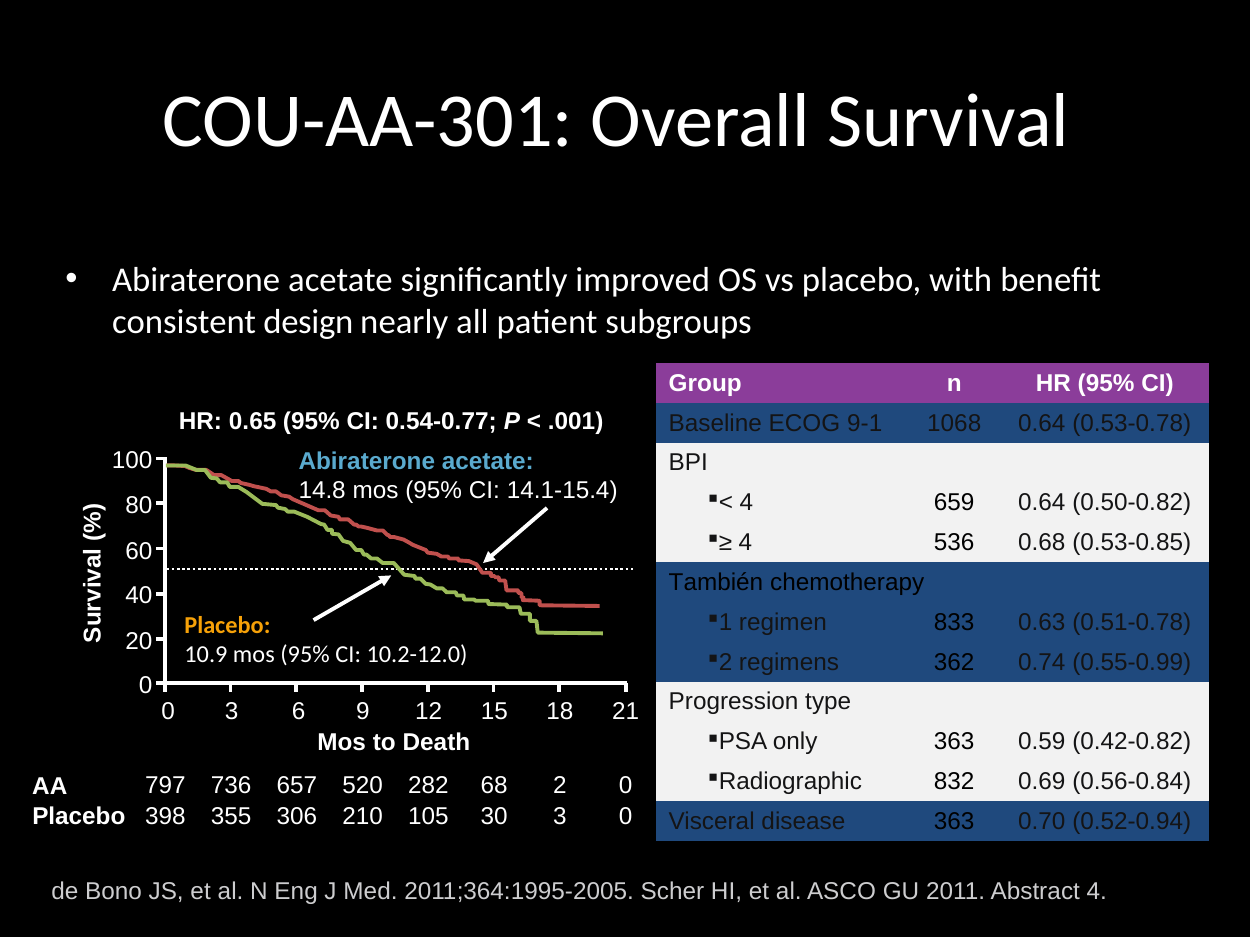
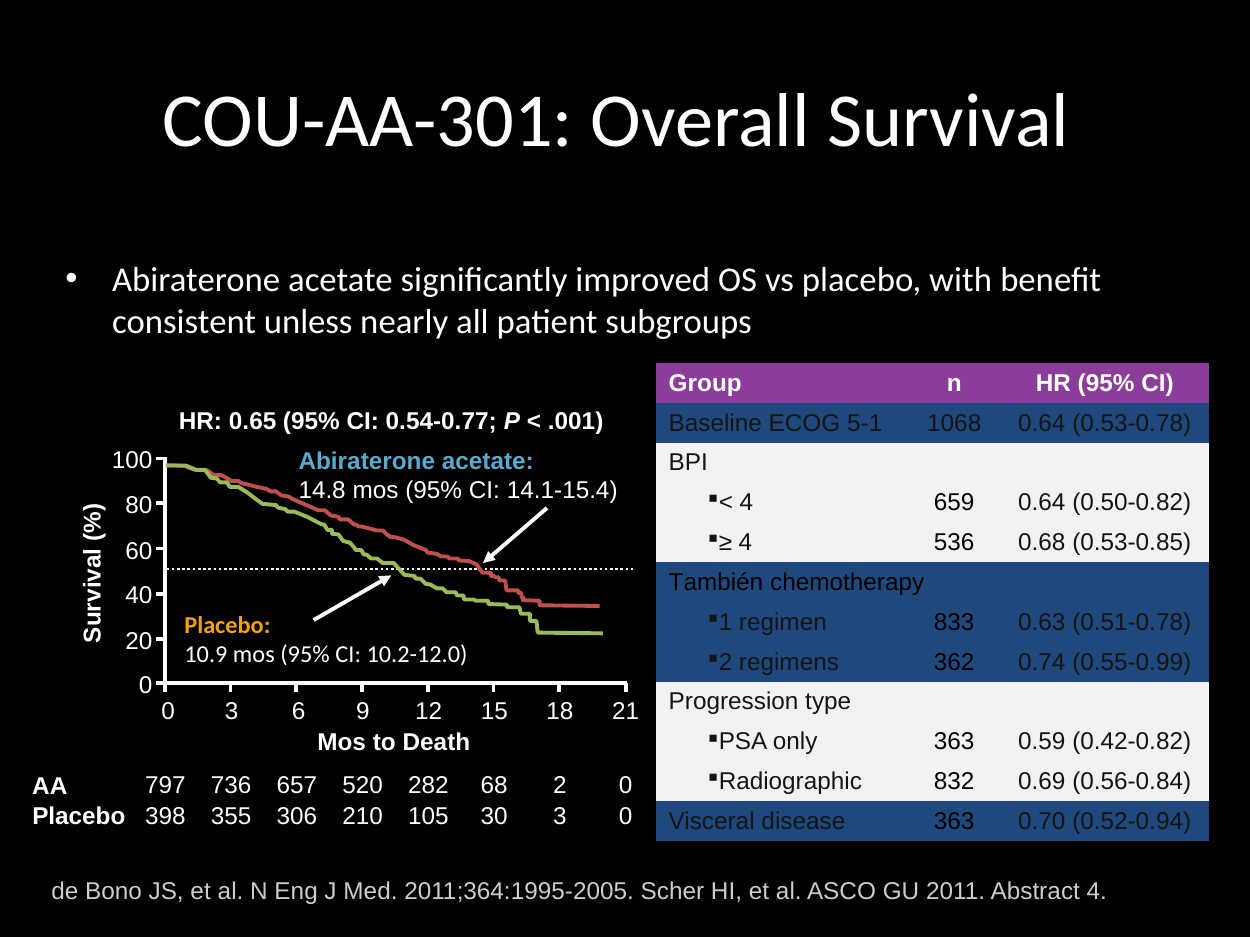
design: design -> unless (308, 322)
9-1: 9-1 -> 5-1 (865, 423)
